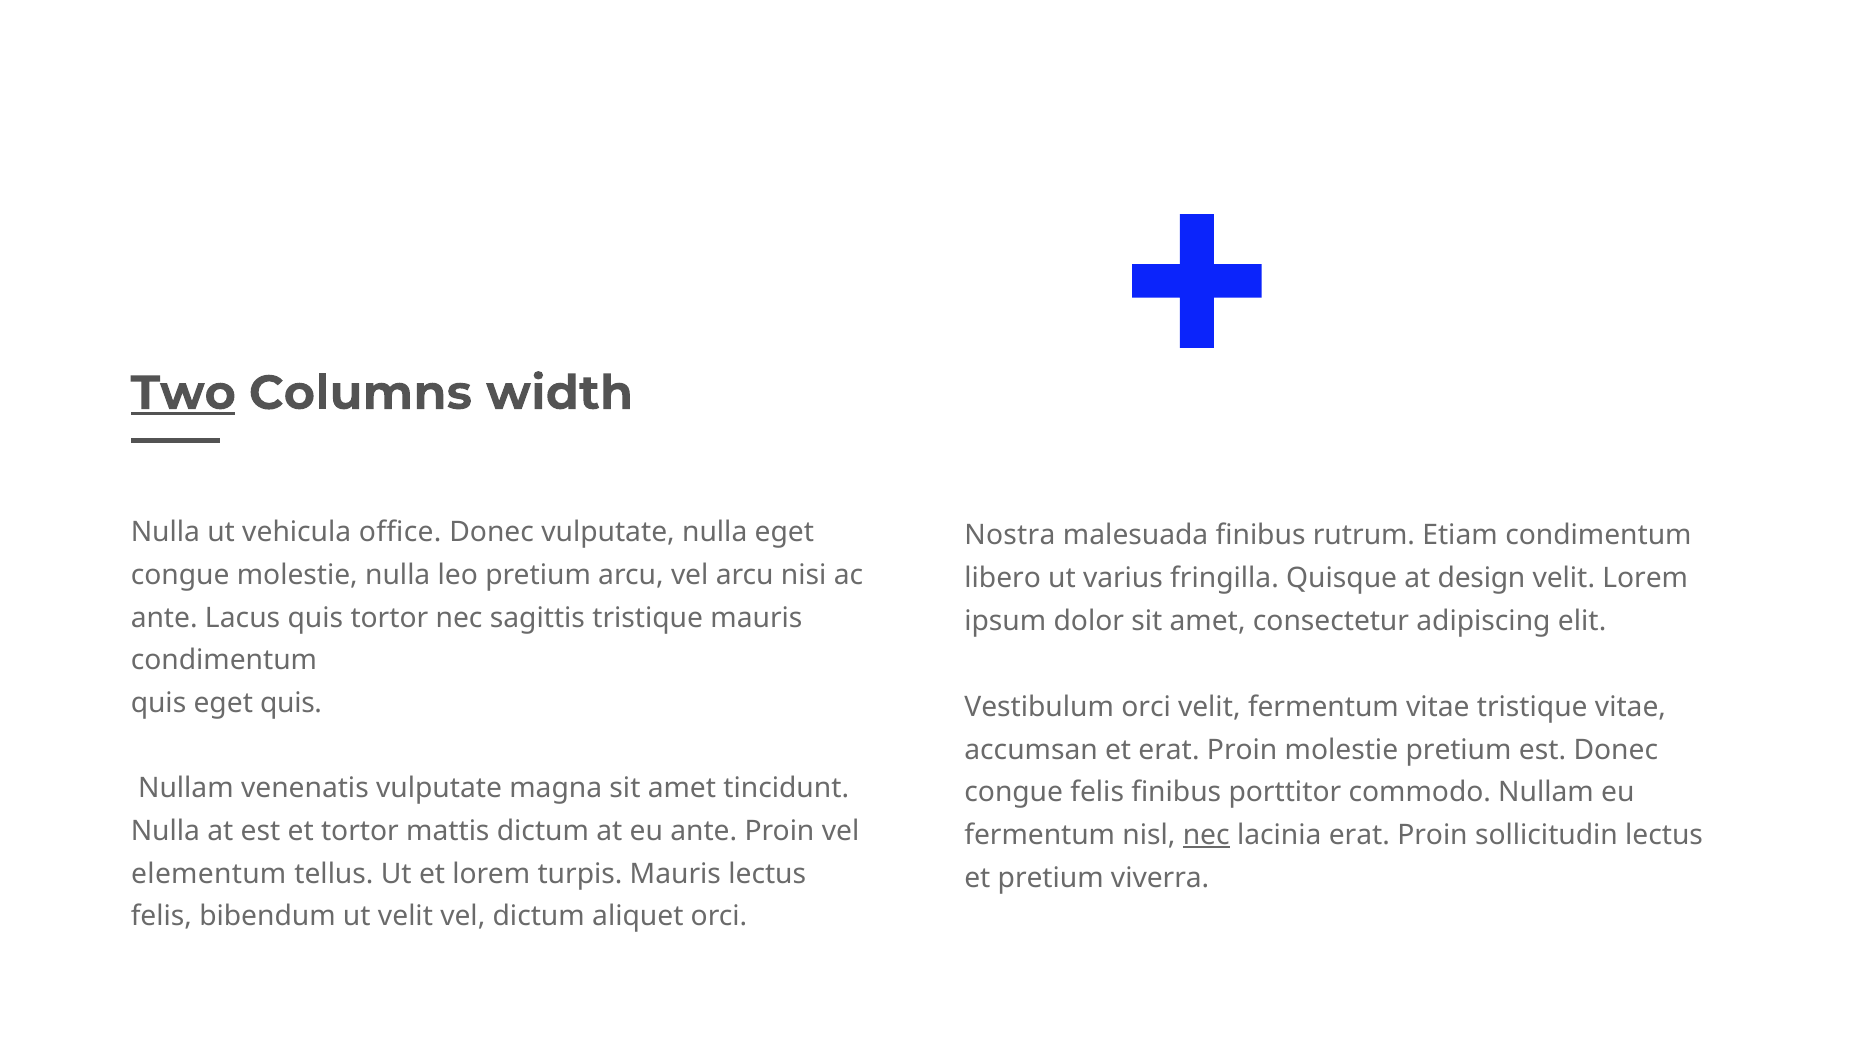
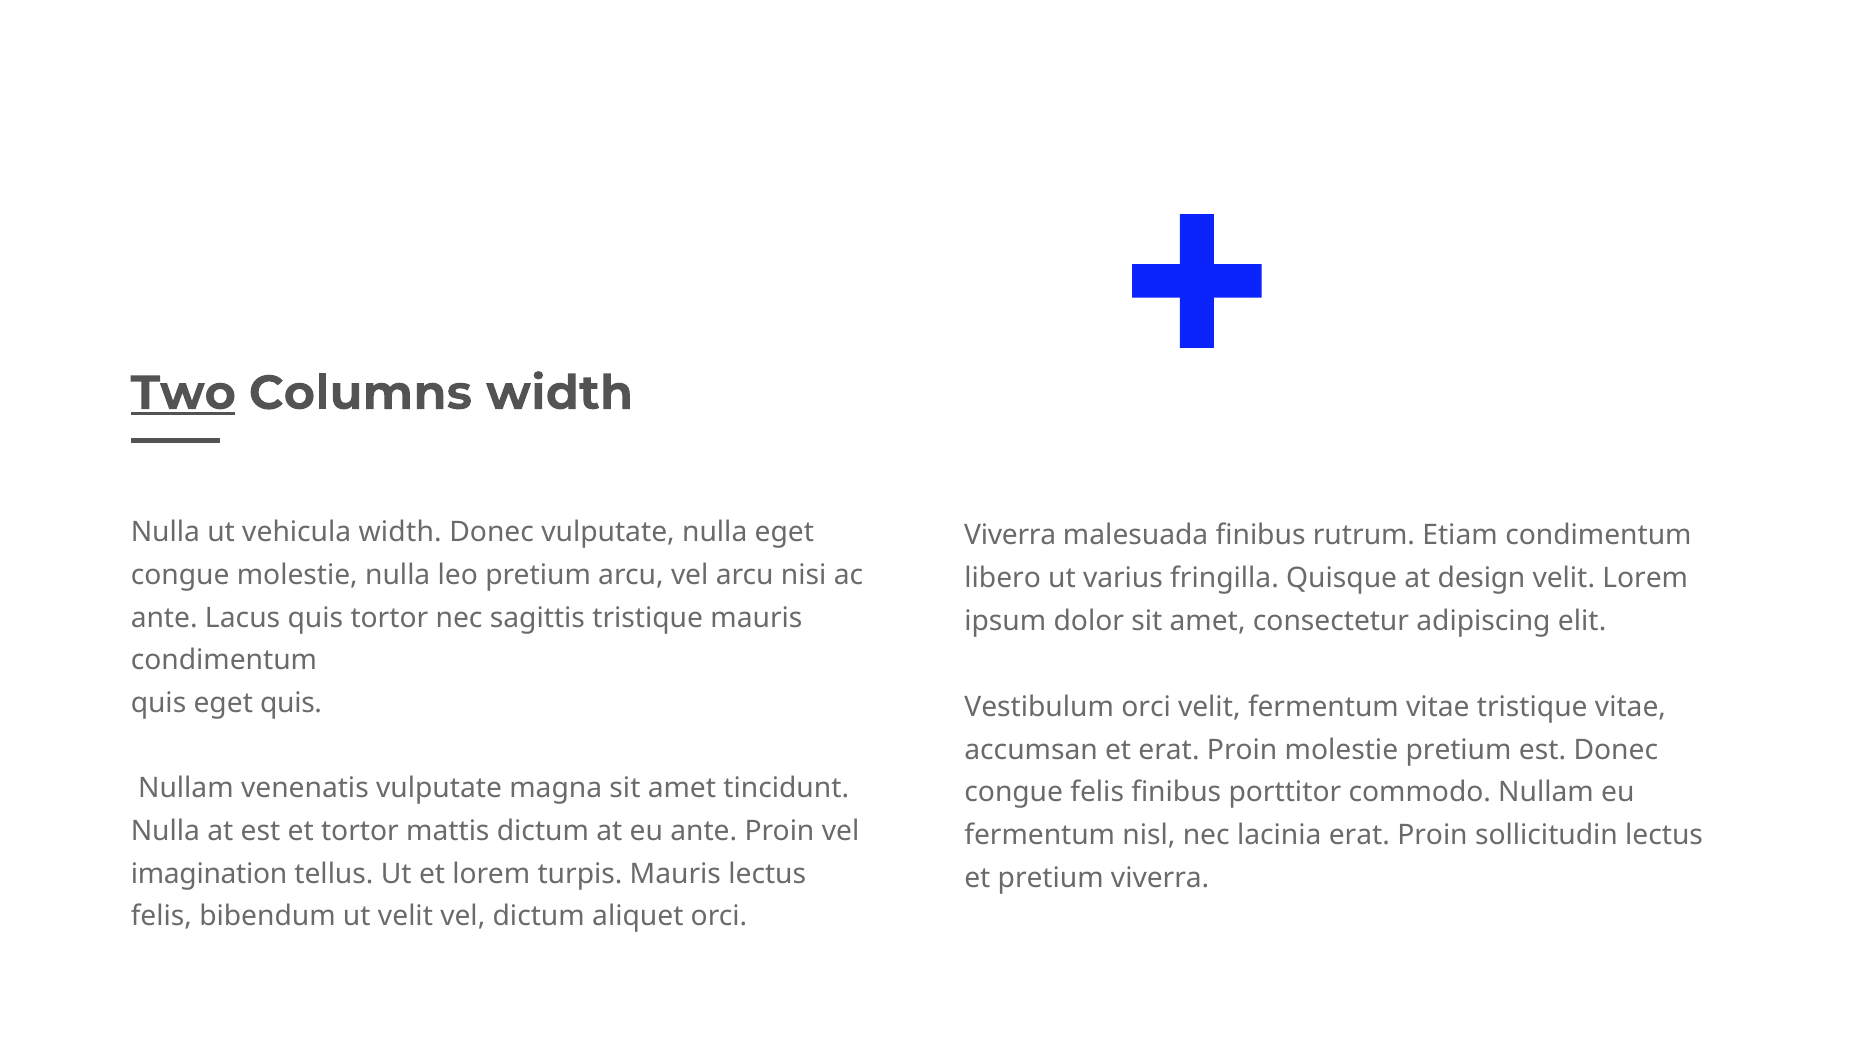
vehicula office: office -> width (400, 532)
Nostra: Nostra -> Viverra (1010, 535)
nec underline: present -> none (1206, 835)
elementum: elementum -> imagination (209, 873)
